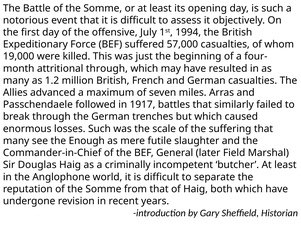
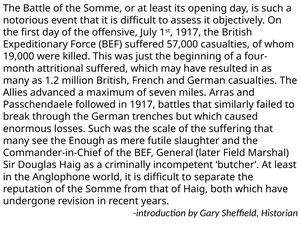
1st 1994: 1994 -> 1917 (188, 32)
attritional through: through -> suffered (107, 68)
